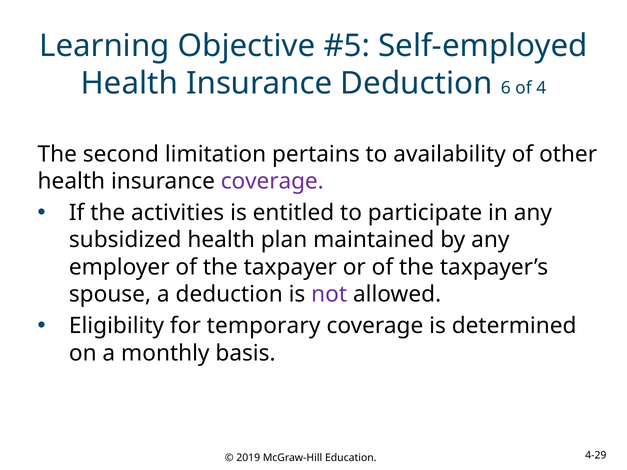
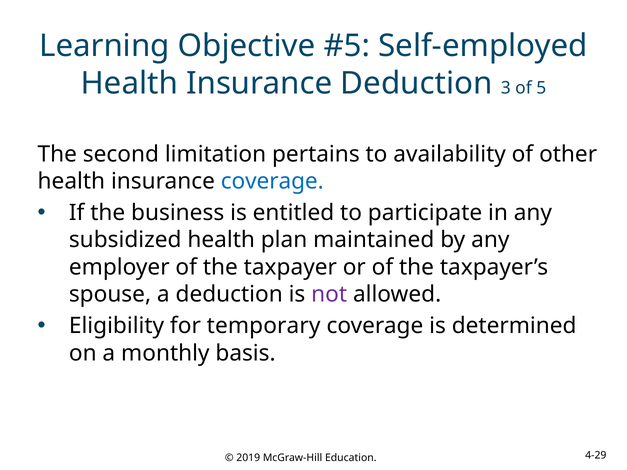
6: 6 -> 3 (506, 88)
4: 4 -> 5 (541, 88)
coverage colour: purple -> blue (272, 181)
activities: activities -> business (178, 213)
